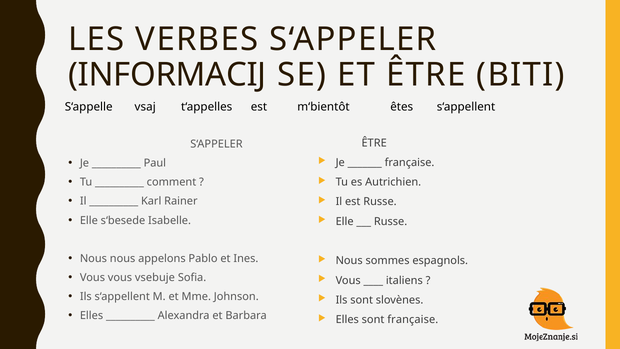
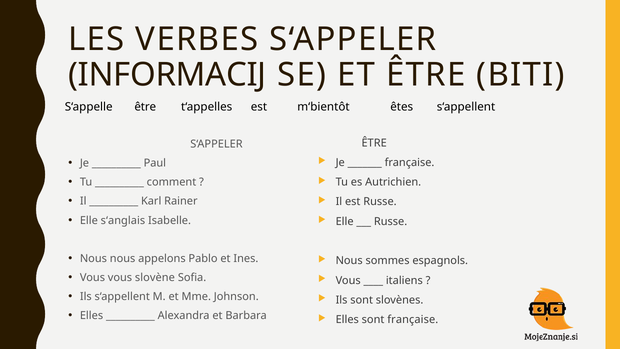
S‘appelle vsaj: vsaj -> être (145, 107)
s‘besede: s‘besede -> s‘anglais (123, 220)
vsebuje: vsebuje -> slovène (155, 277)
